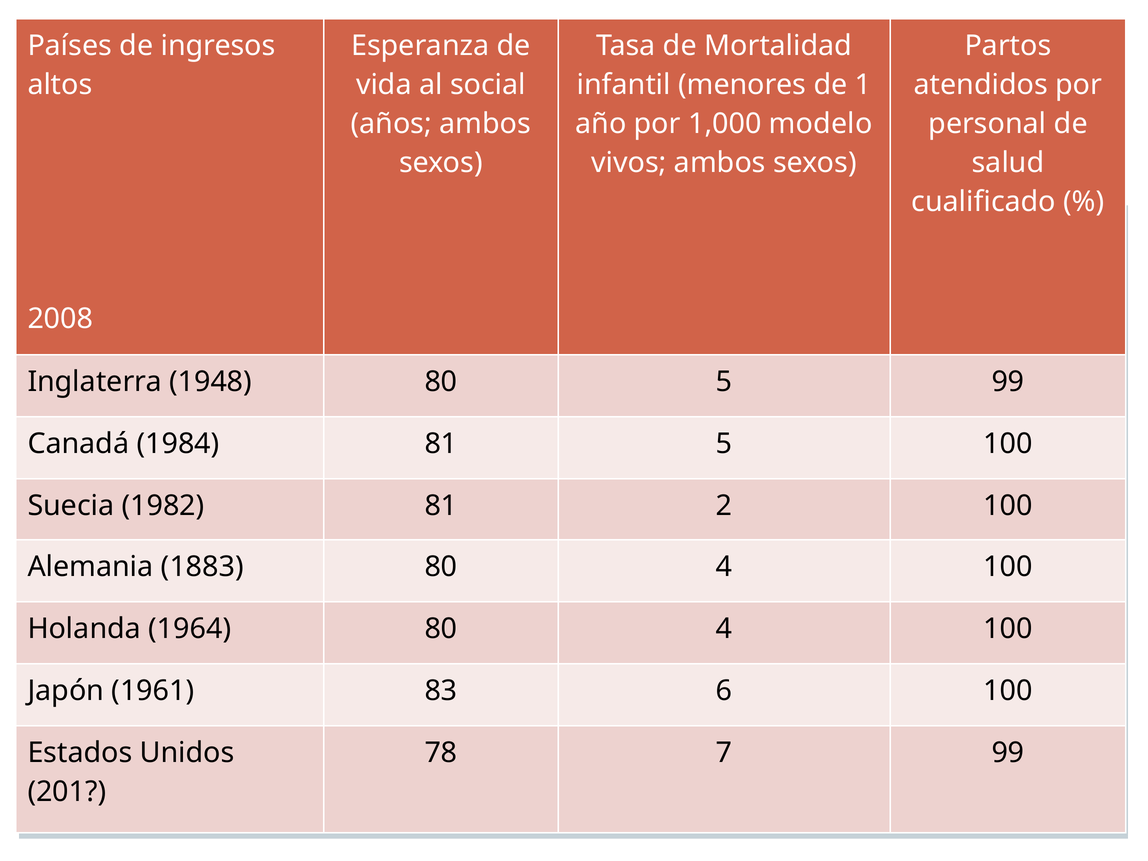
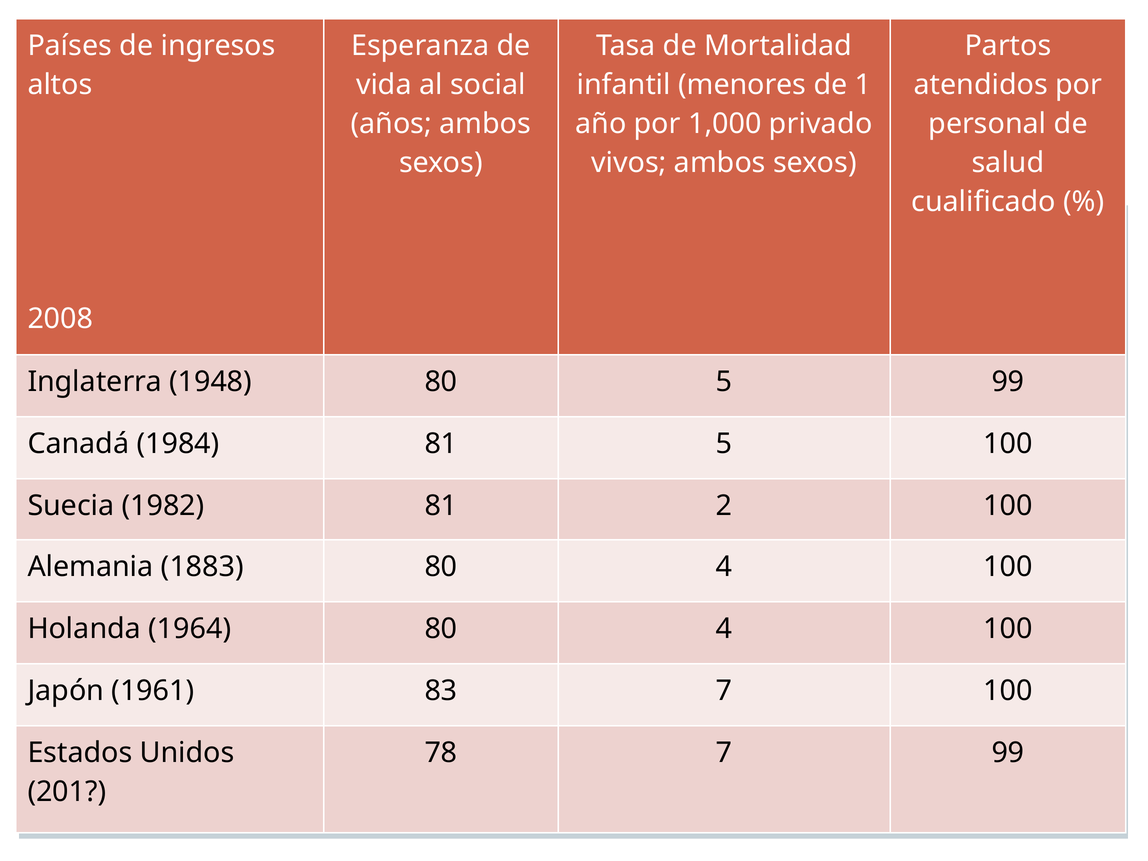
modelo: modelo -> privado (821, 124)
83 6: 6 -> 7 (724, 691)
